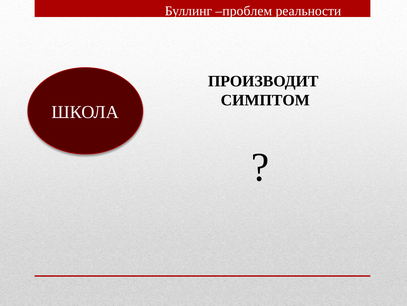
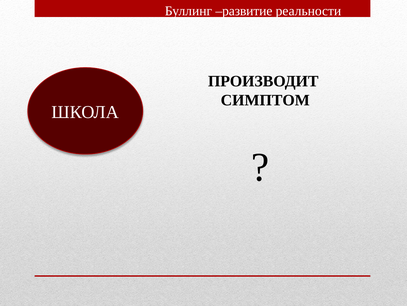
проблем: проблем -> развитие (244, 11)
